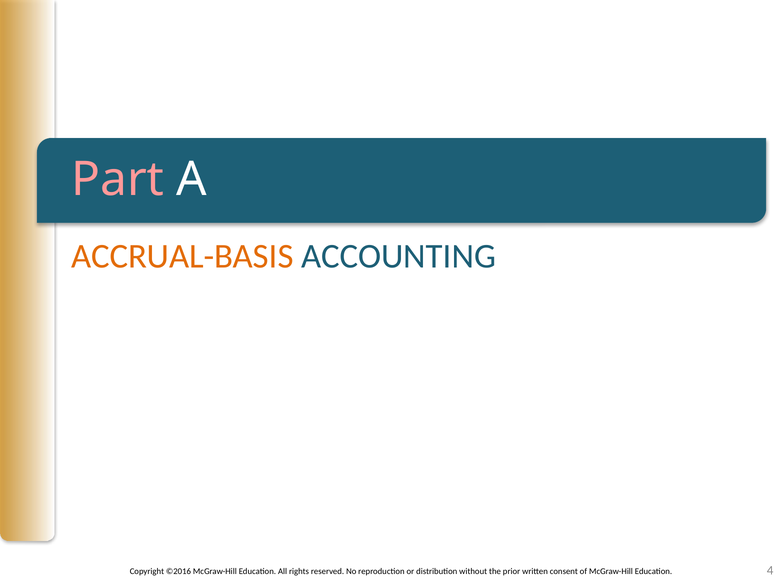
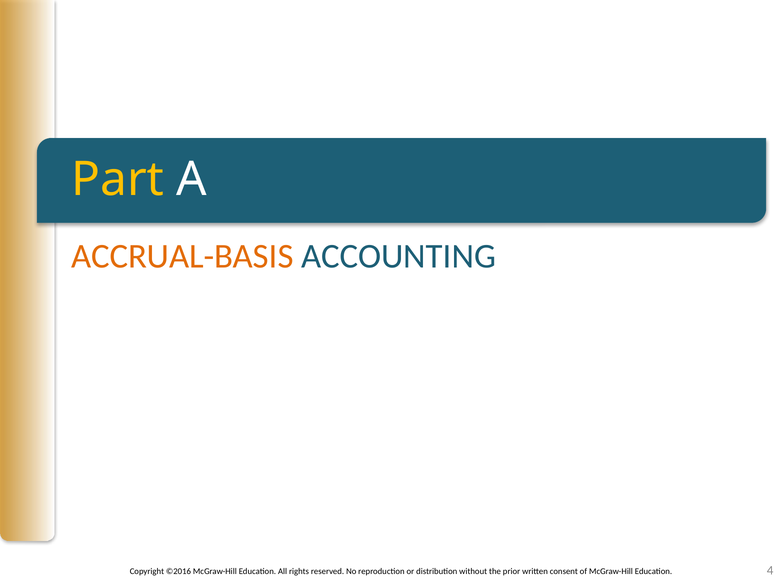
Part colour: pink -> yellow (118, 179)
